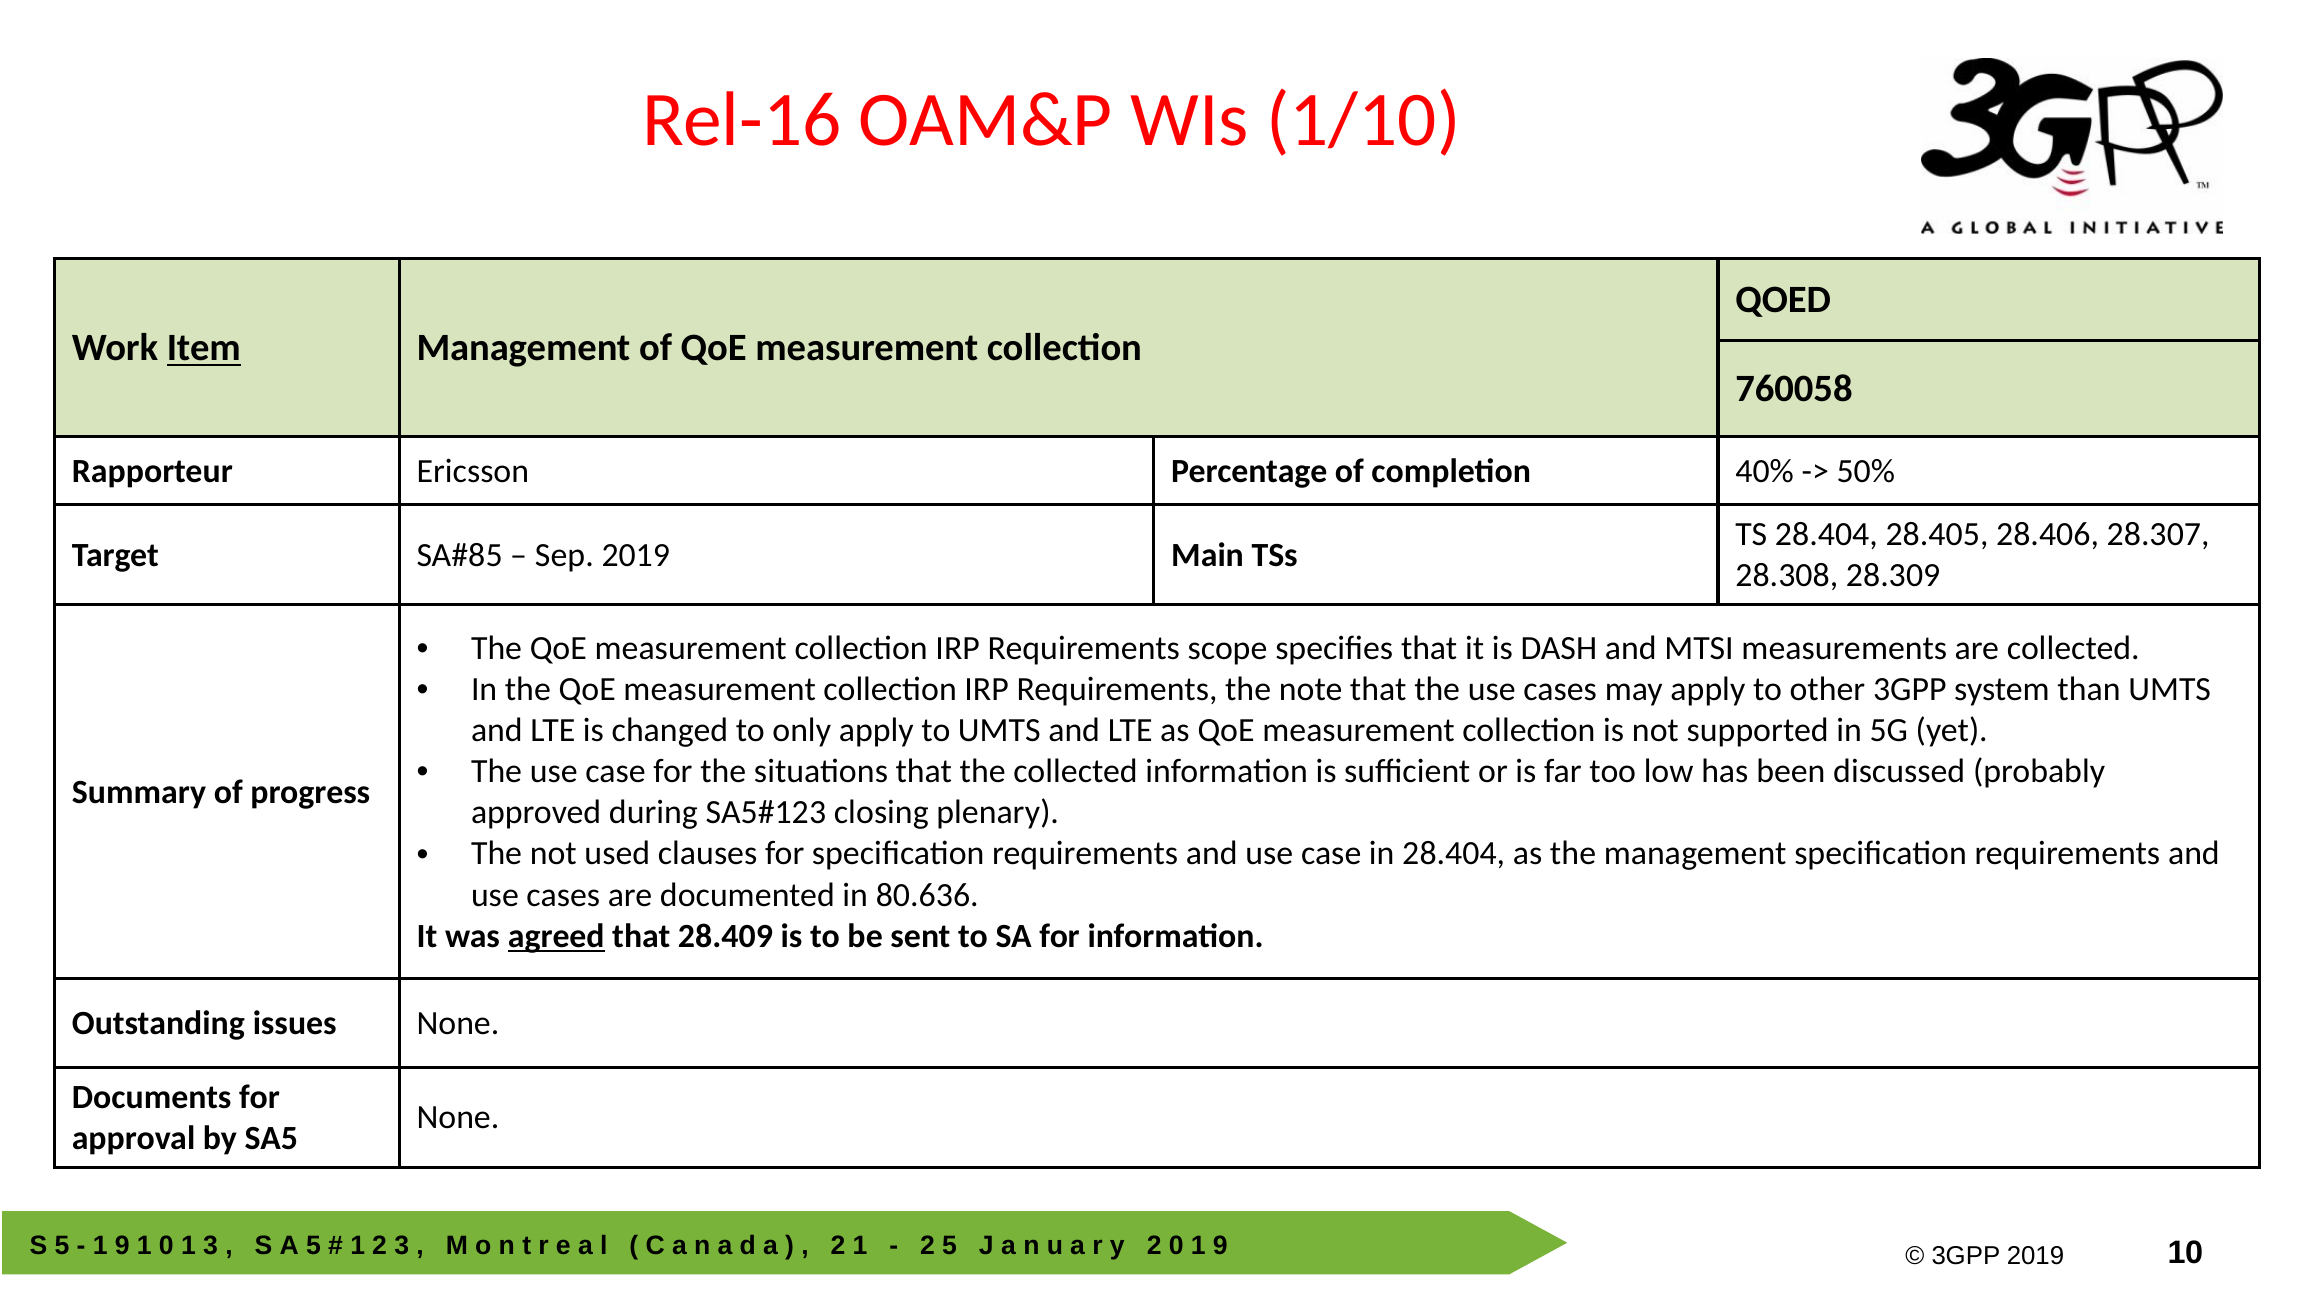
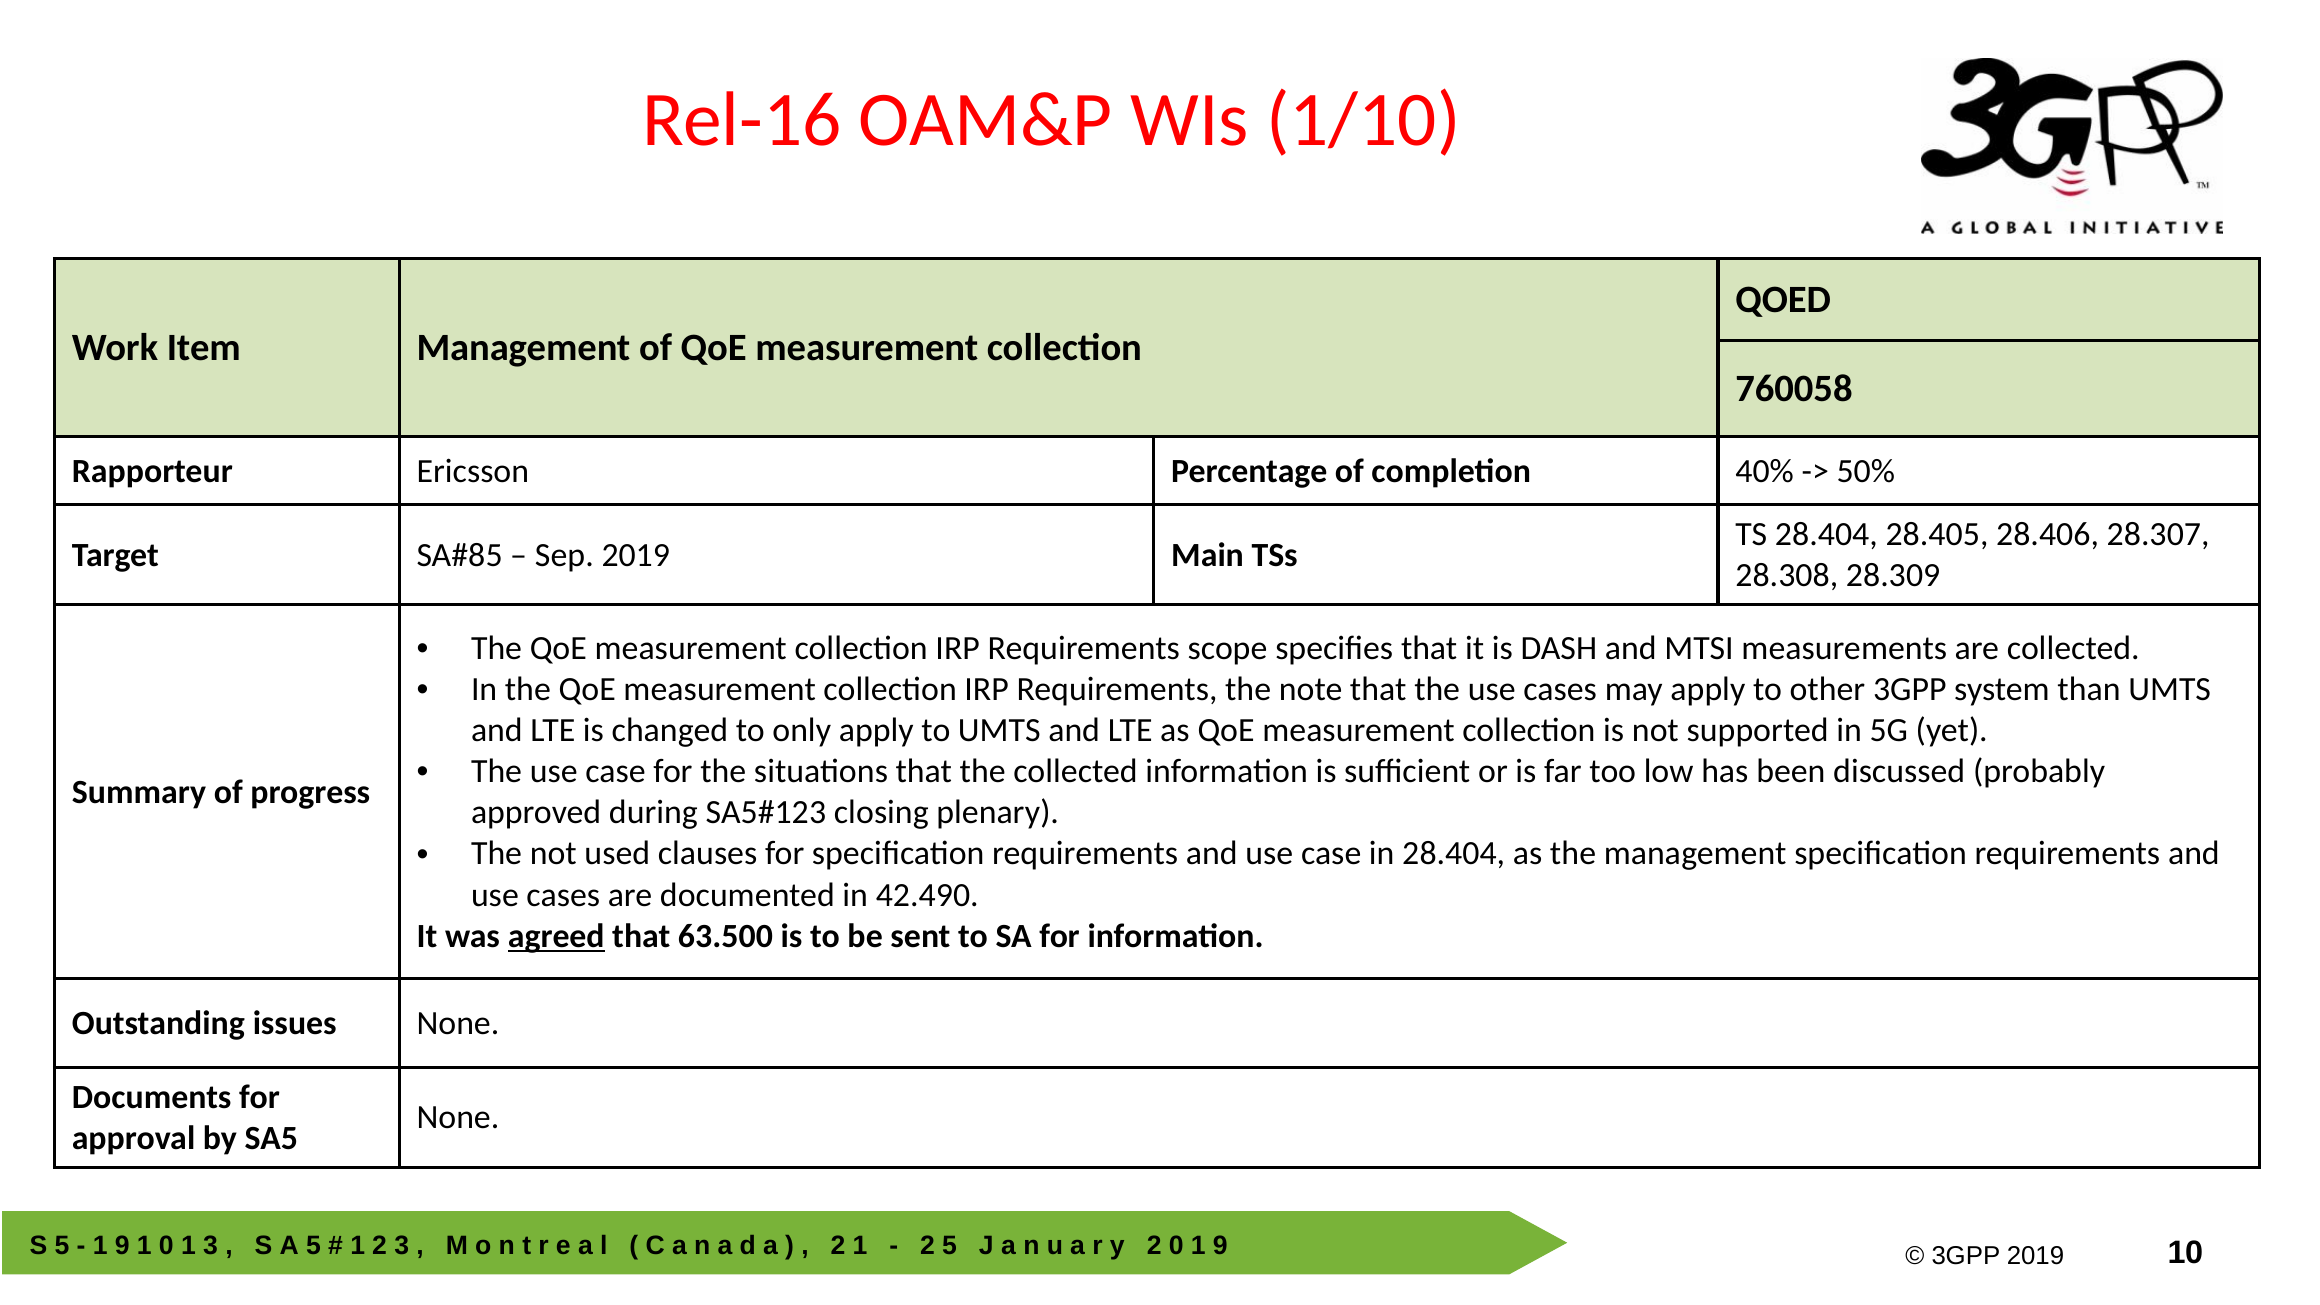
Item underline: present -> none (204, 348)
80.636: 80.636 -> 42.490 (927, 895)
28.409: 28.409 -> 63.500 (725, 936)
